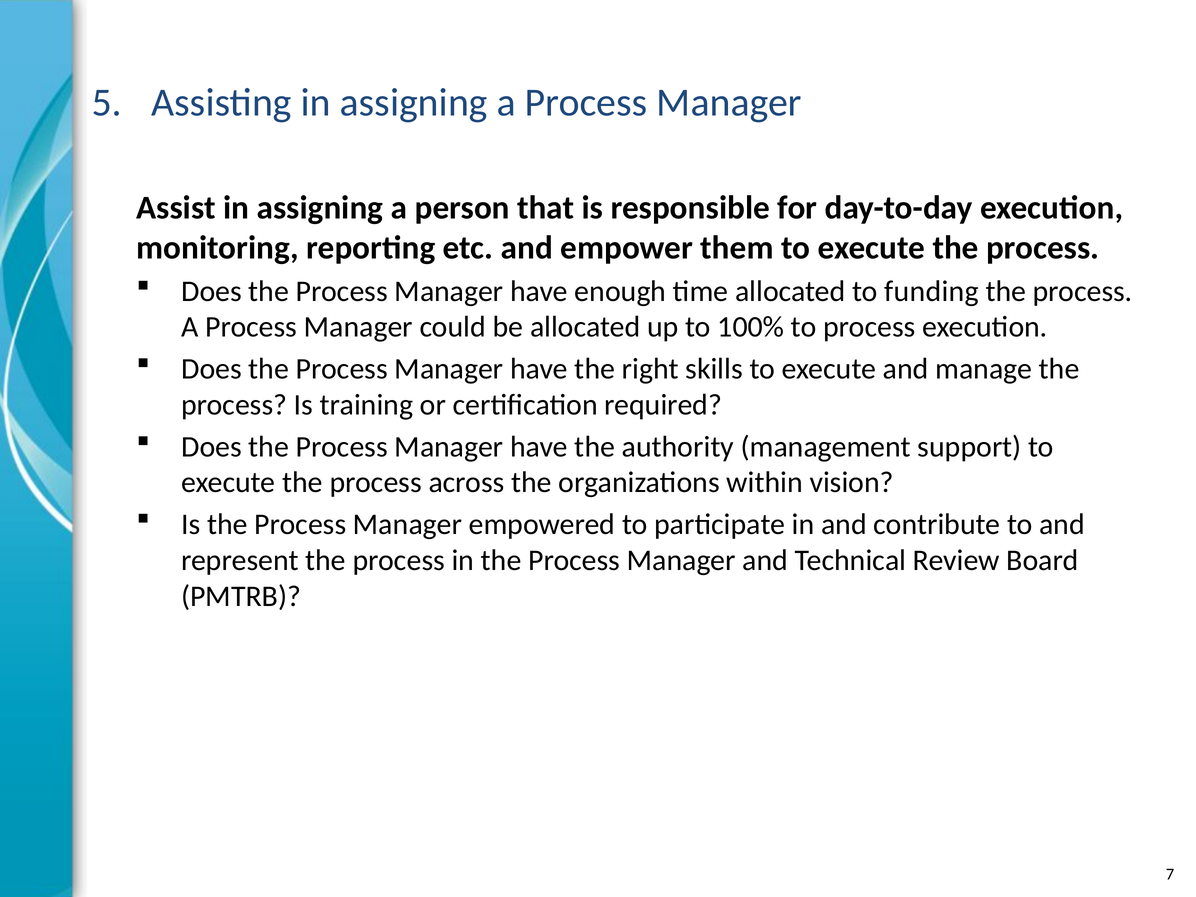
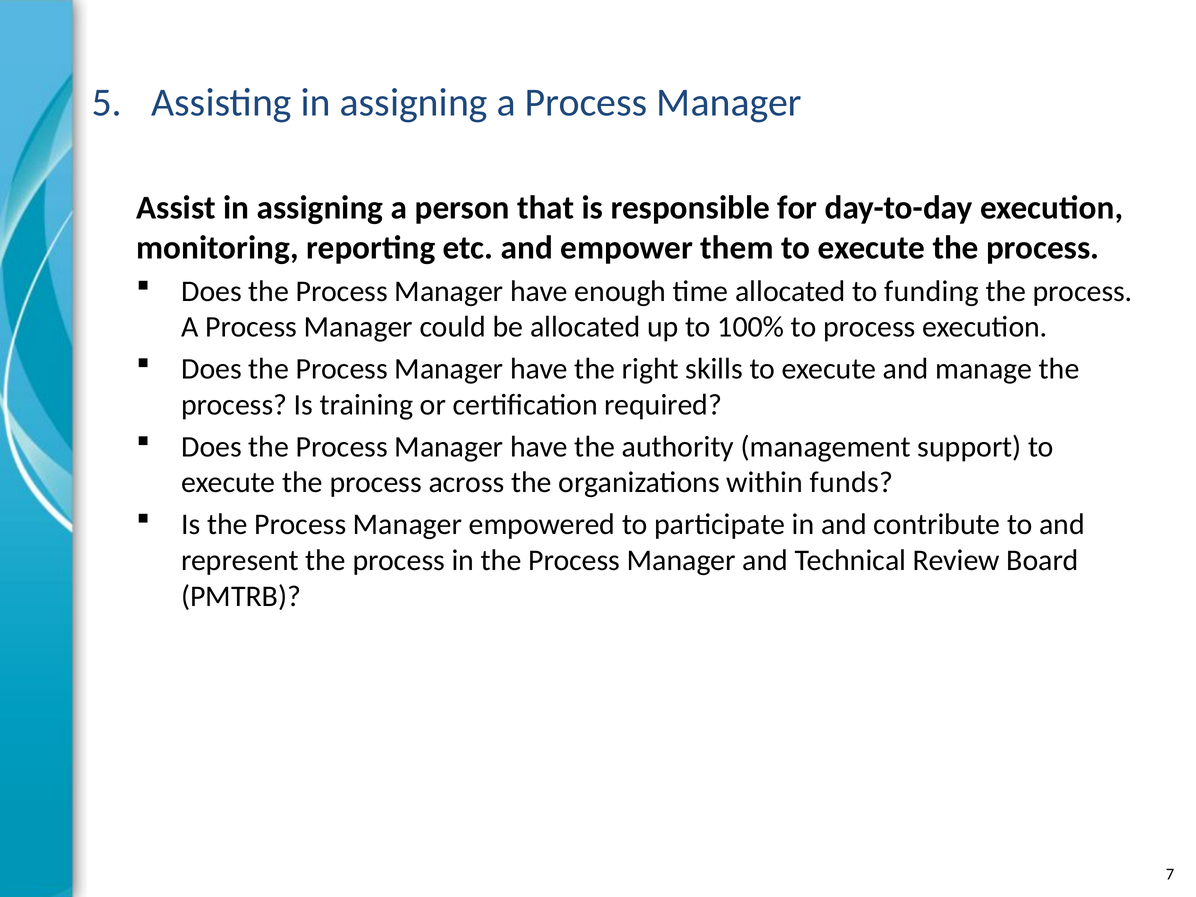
vision: vision -> funds (852, 483)
